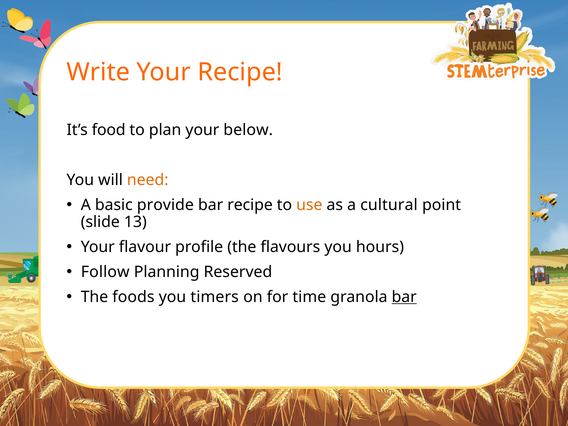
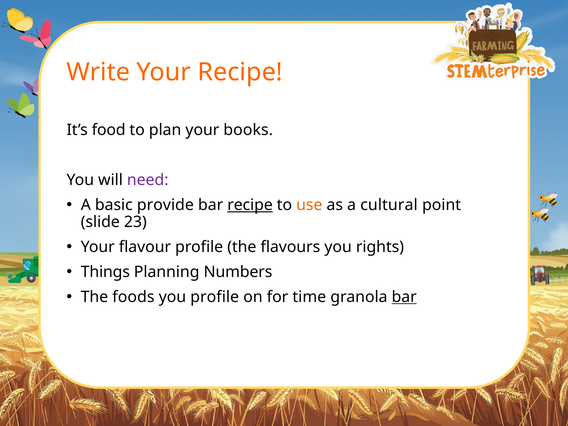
below: below -> books (248, 130)
need colour: orange -> purple (148, 180)
recipe underline: none -> present (250, 205)
13: 13 -> 23 (135, 222)
hours: hours -> rights (380, 247)
Follow: Follow -> Things (105, 272)
Reserved: Reserved -> Numbers (238, 272)
you timers: timers -> profile (215, 297)
